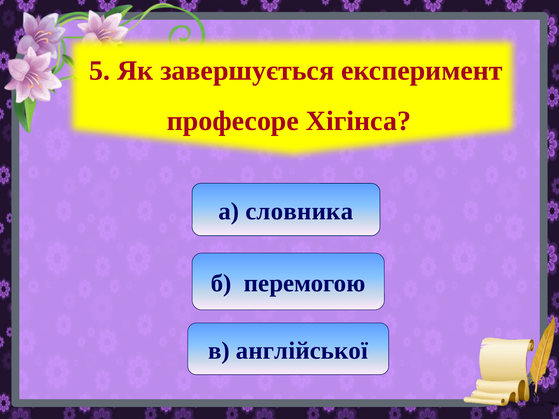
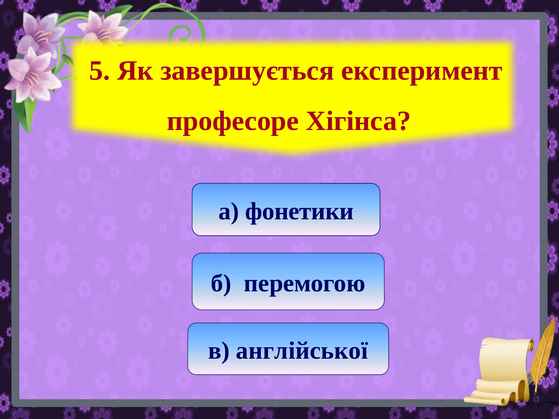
словника: словника -> фонетики (300, 211)
